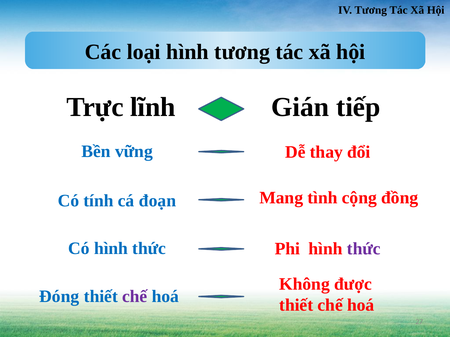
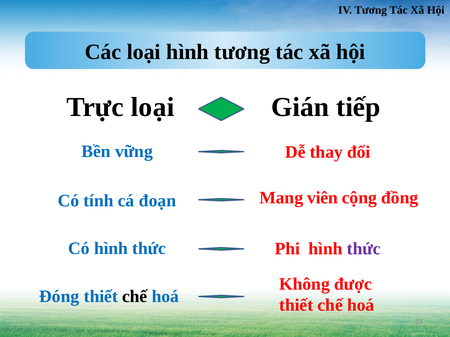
Trực lĩnh: lĩnh -> loại (153, 107)
tình: tình -> viên (323, 198)
chế colour: purple -> black (135, 297)
